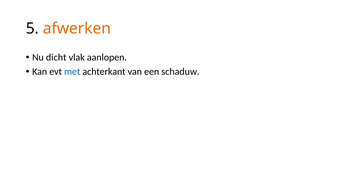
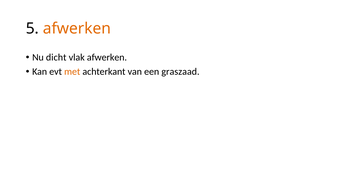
vlak aanlopen: aanlopen -> afwerken (107, 57)
met colour: blue -> orange (72, 72)
schaduw: schaduw -> graszaad (180, 72)
